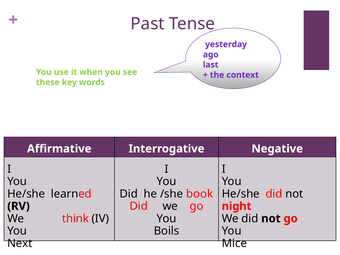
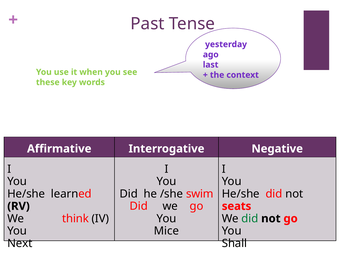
book: book -> swim (200, 194)
night: night -> seats (237, 206)
did colour: black -> green (250, 219)
Boils: Boils -> Mice (166, 231)
Mice: Mice -> Shall (234, 243)
